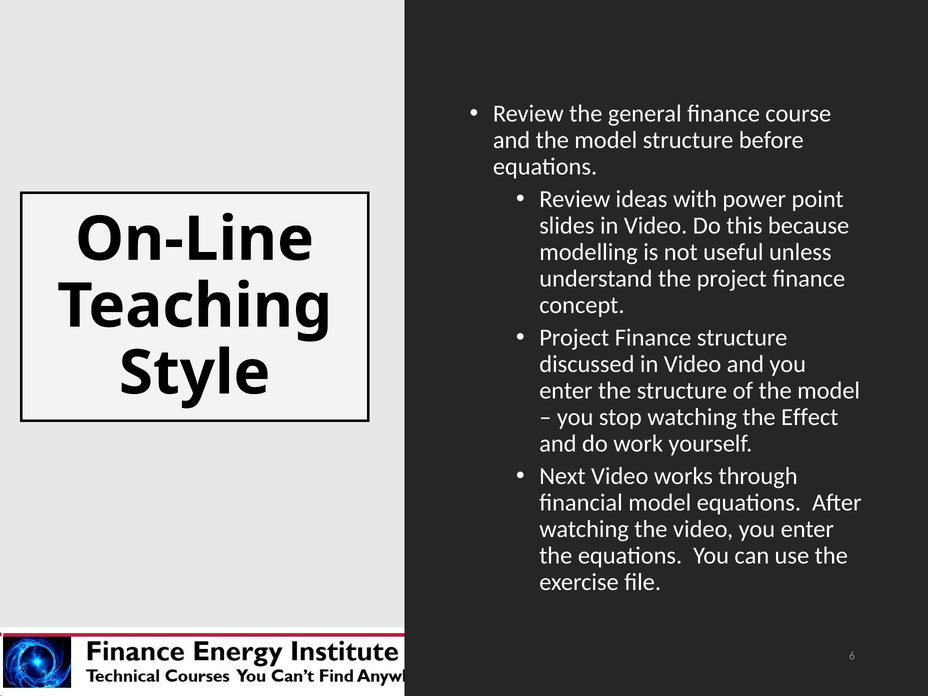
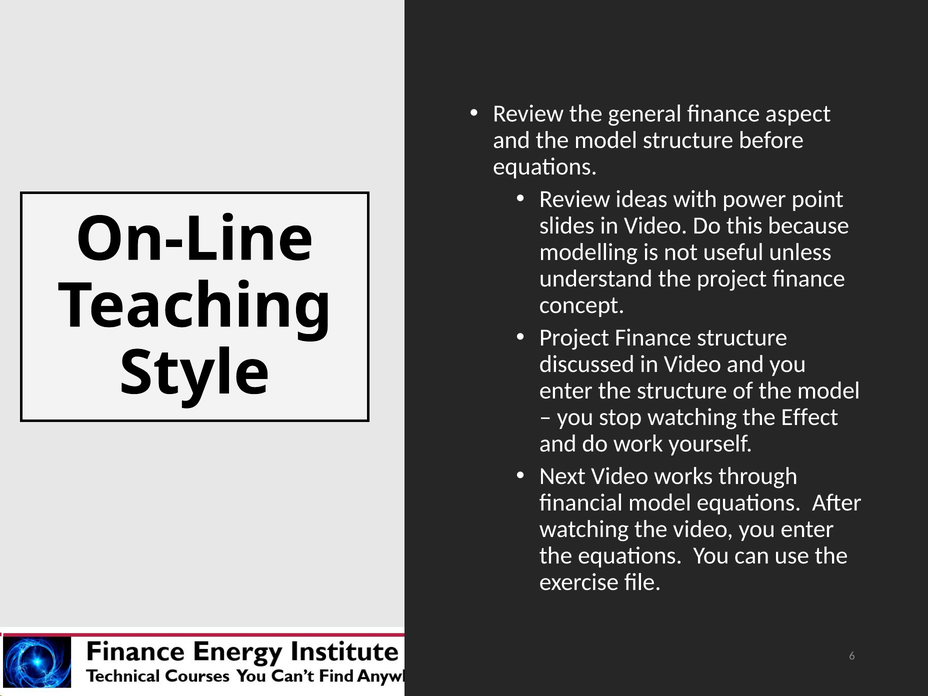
course: course -> aspect (798, 114)
